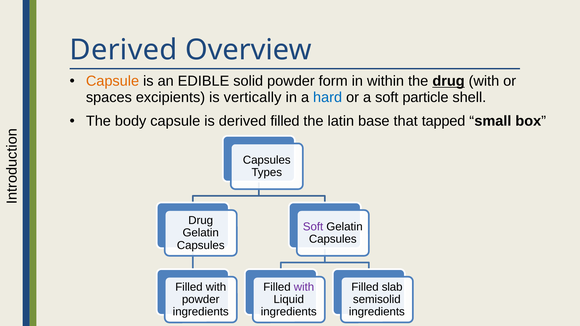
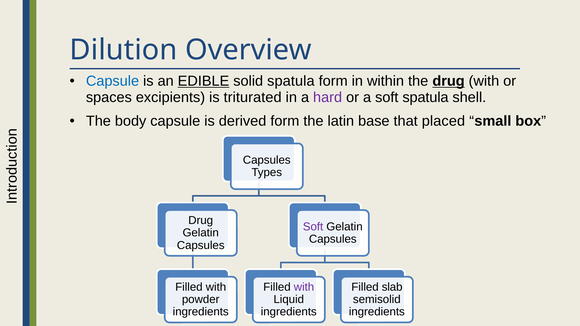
Derived: Derived -> Dilution (124, 50)
Capsule colour: orange -> blue (112, 81)
EDIBLE underline: none -> present (204, 81)
solid powder: powder -> spatula (291, 81)
vertically: vertically -> triturated (253, 97)
hard colour: blue -> purple (328, 97)
soft particle: particle -> spatula (425, 97)
derived filled: filled -> form (285, 121)
tapped: tapped -> placed (443, 121)
